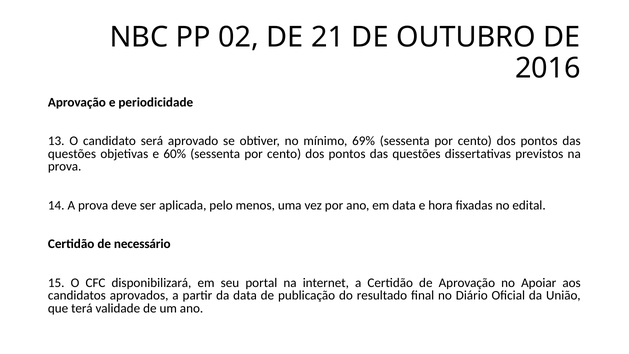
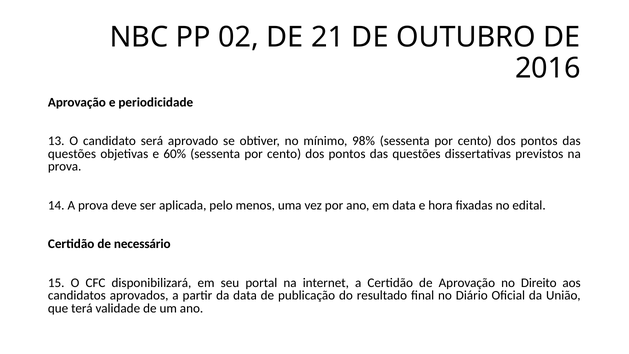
69%: 69% -> 98% (364, 141)
Apoiar: Apoiar -> Direito (539, 283)
